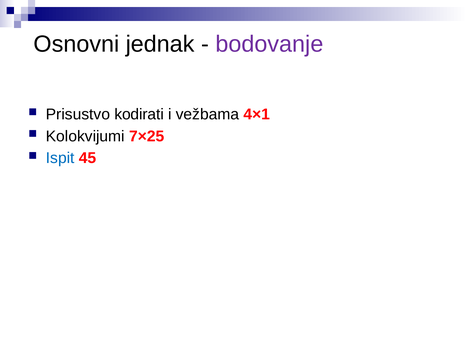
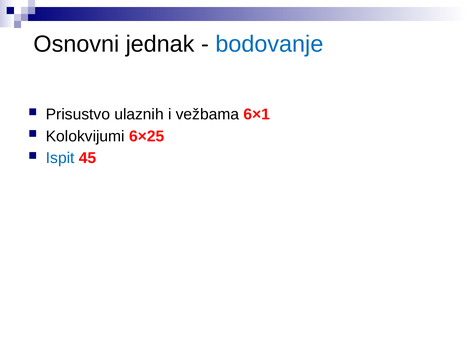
bodovanje colour: purple -> blue (269, 44)
kodirati: kodirati -> ulaznih (139, 114)
4×1: 4×1 -> 6×1 (257, 114)
7×25: 7×25 -> 6×25 (147, 136)
